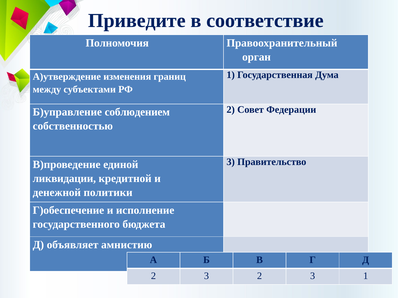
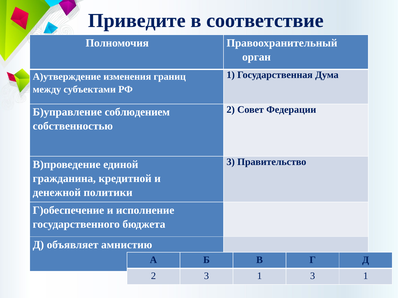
ликвидации: ликвидации -> гражданина (64, 179)
2 3 2: 2 -> 1 (260, 276)
